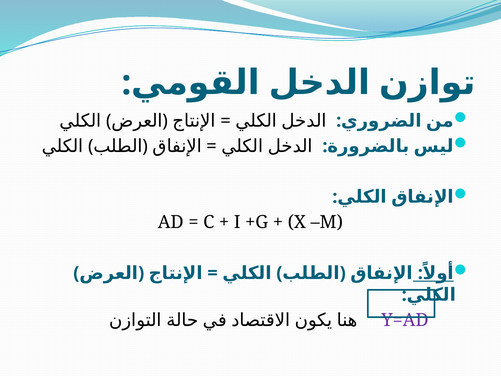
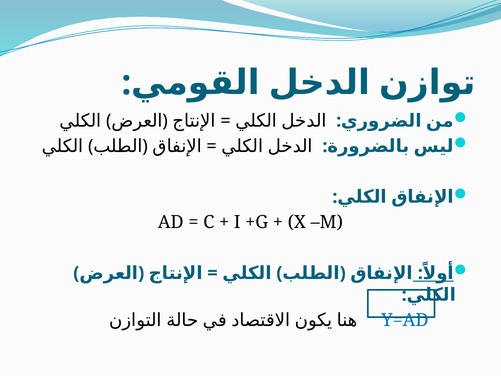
Y=AD colour: purple -> blue (405, 320)
